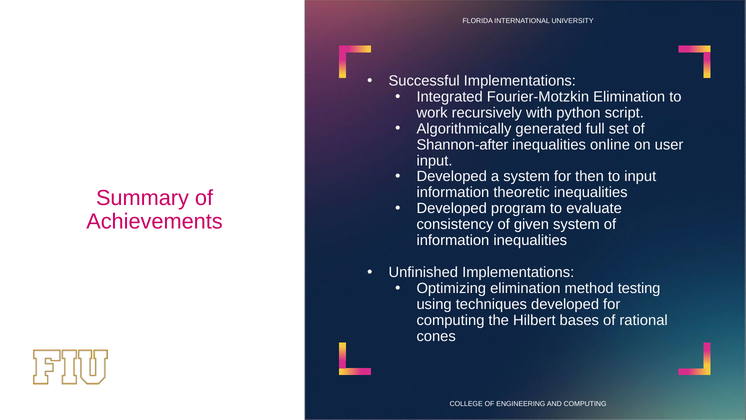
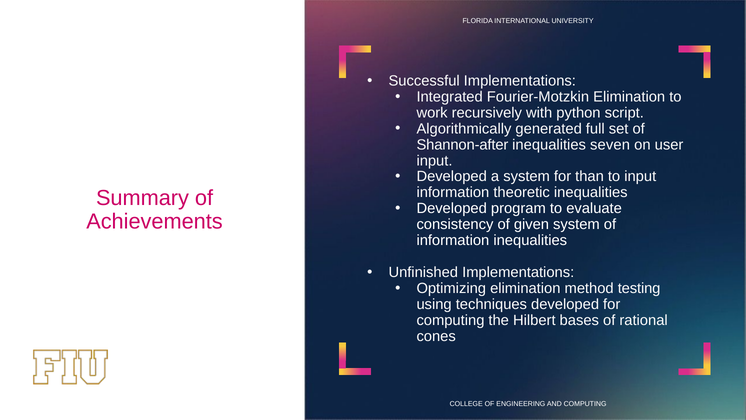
online: online -> seven (610, 145)
then: then -> than (590, 176)
